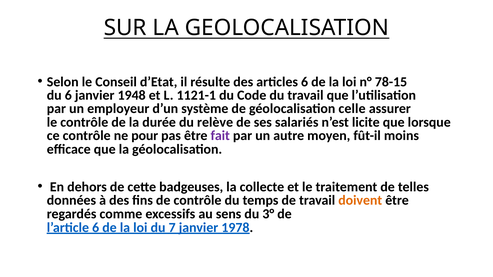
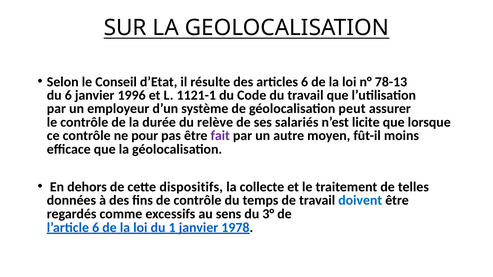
78-15: 78-15 -> 78-13 (391, 82)
1948: 1948 -> 1996 (132, 95)
celle: celle -> peut (352, 109)
badgeuses: badgeuses -> dispositifs (191, 187)
doivent colour: orange -> blue (360, 201)
7: 7 -> 1 (172, 228)
